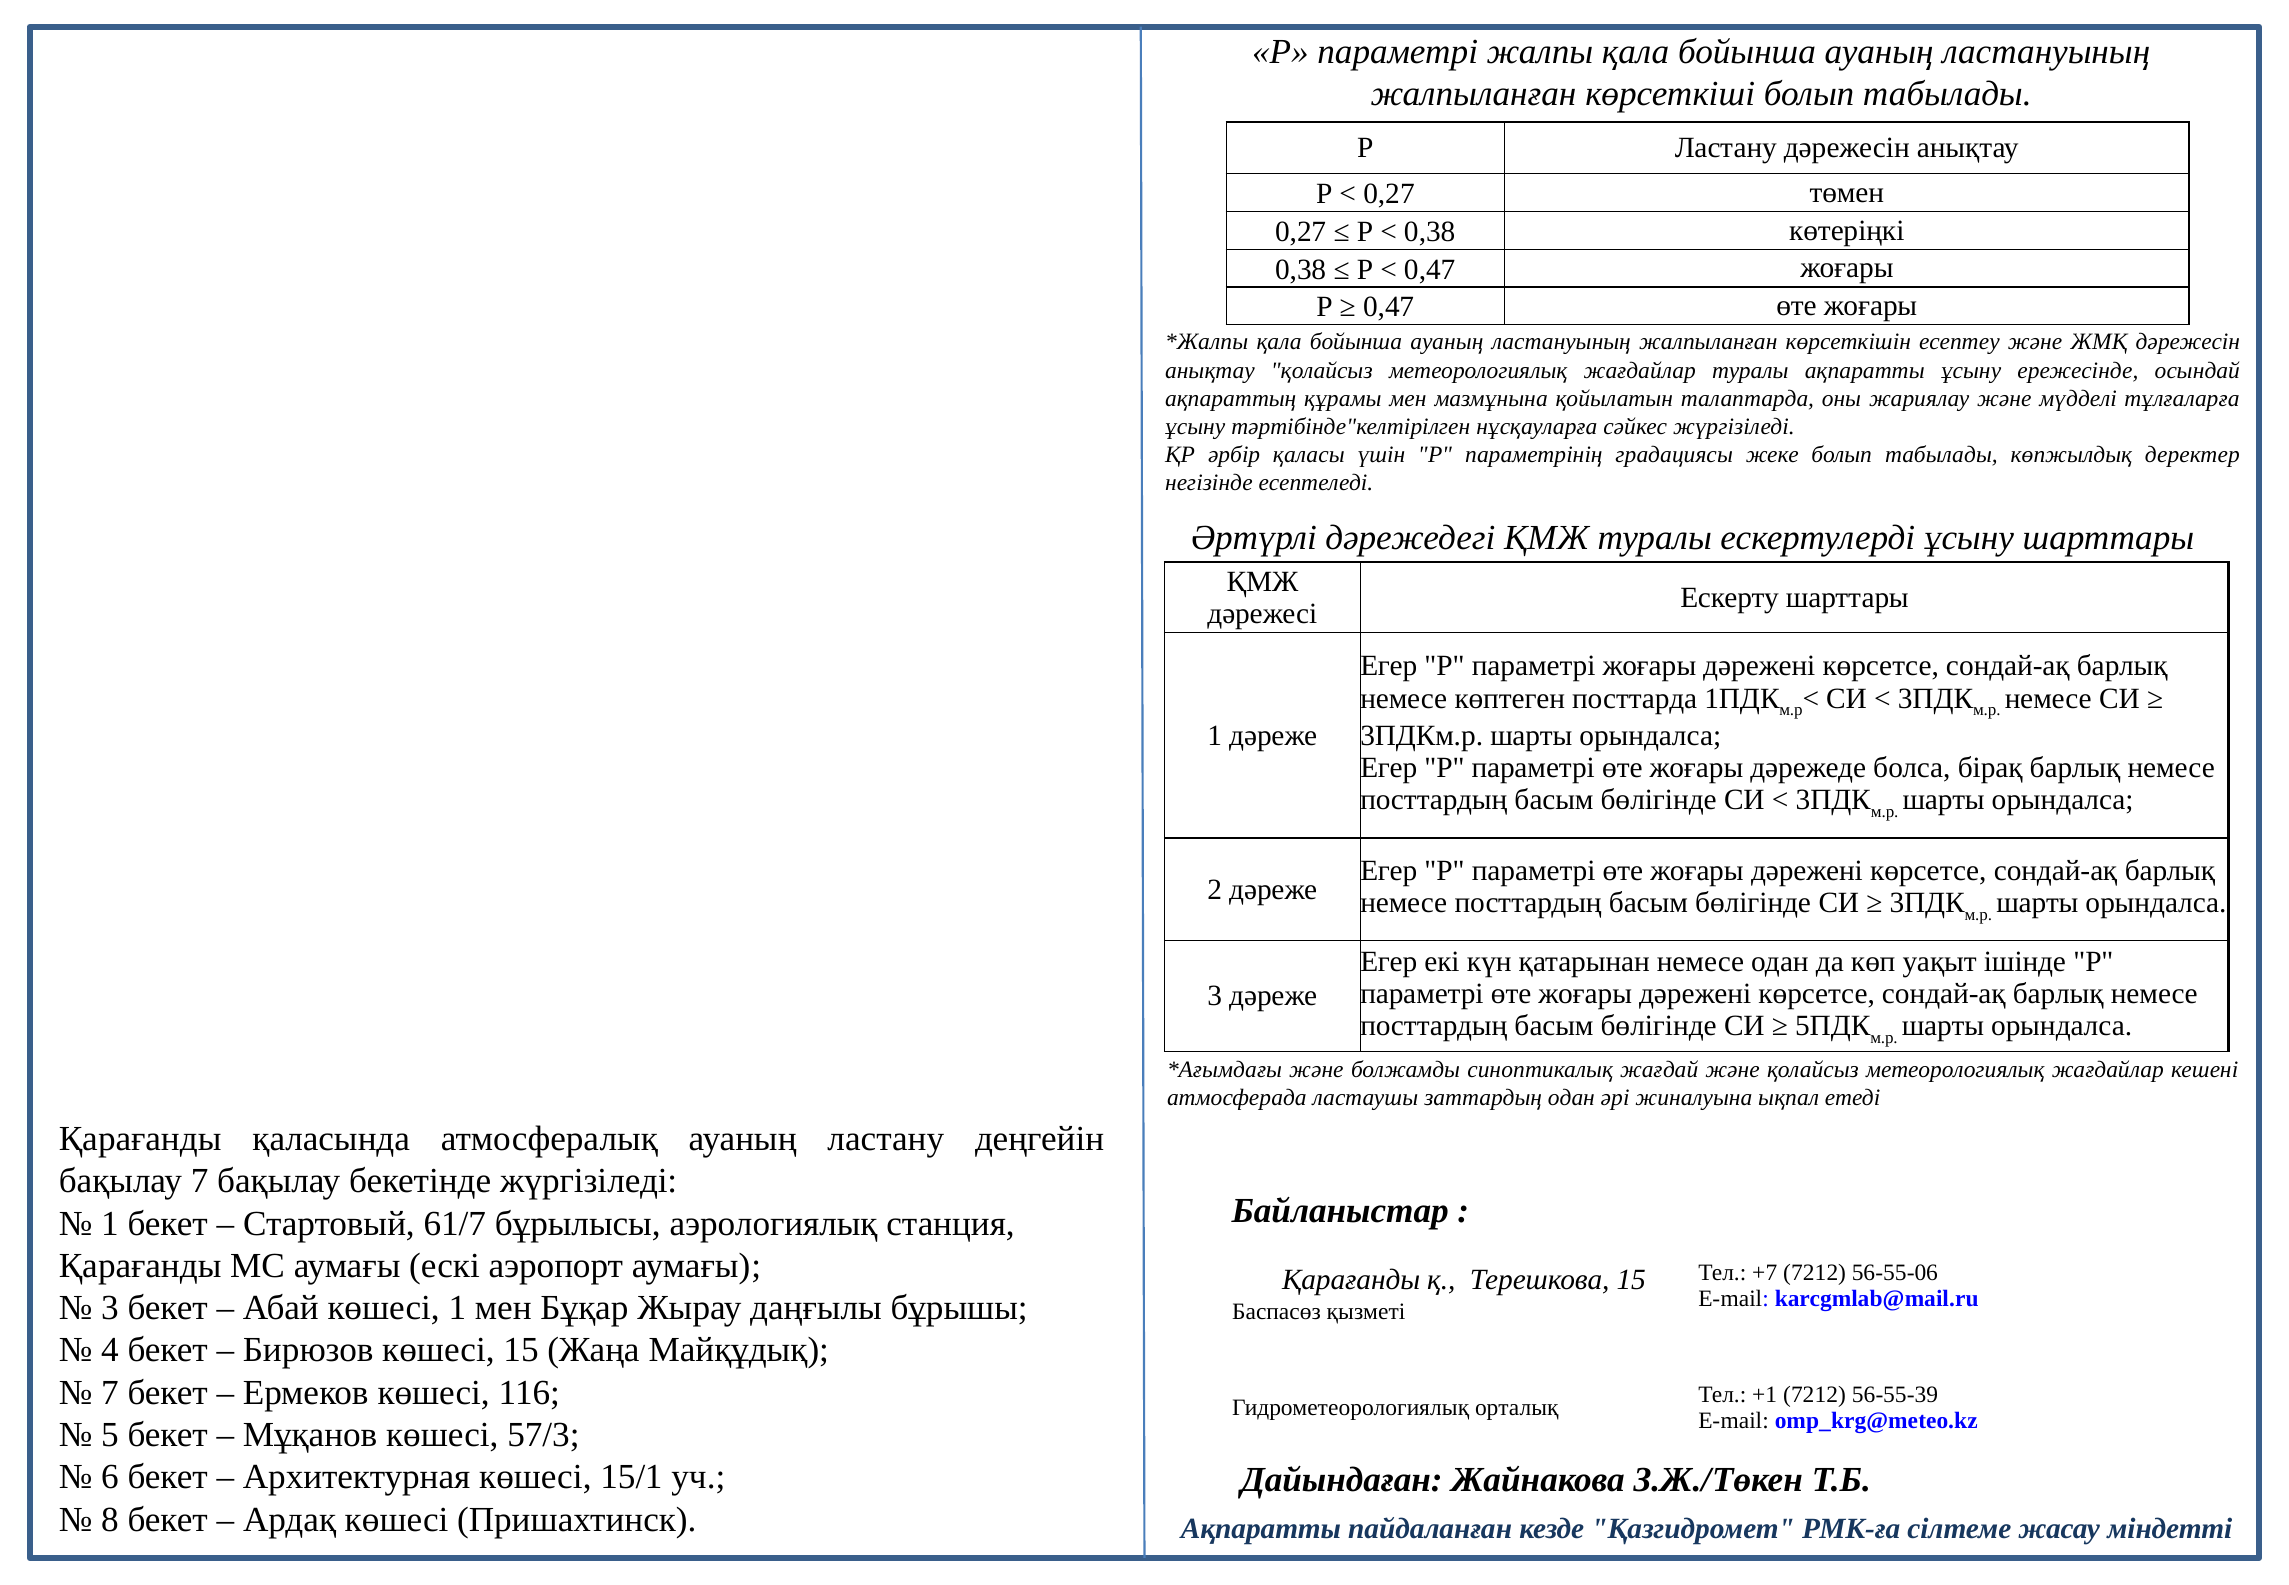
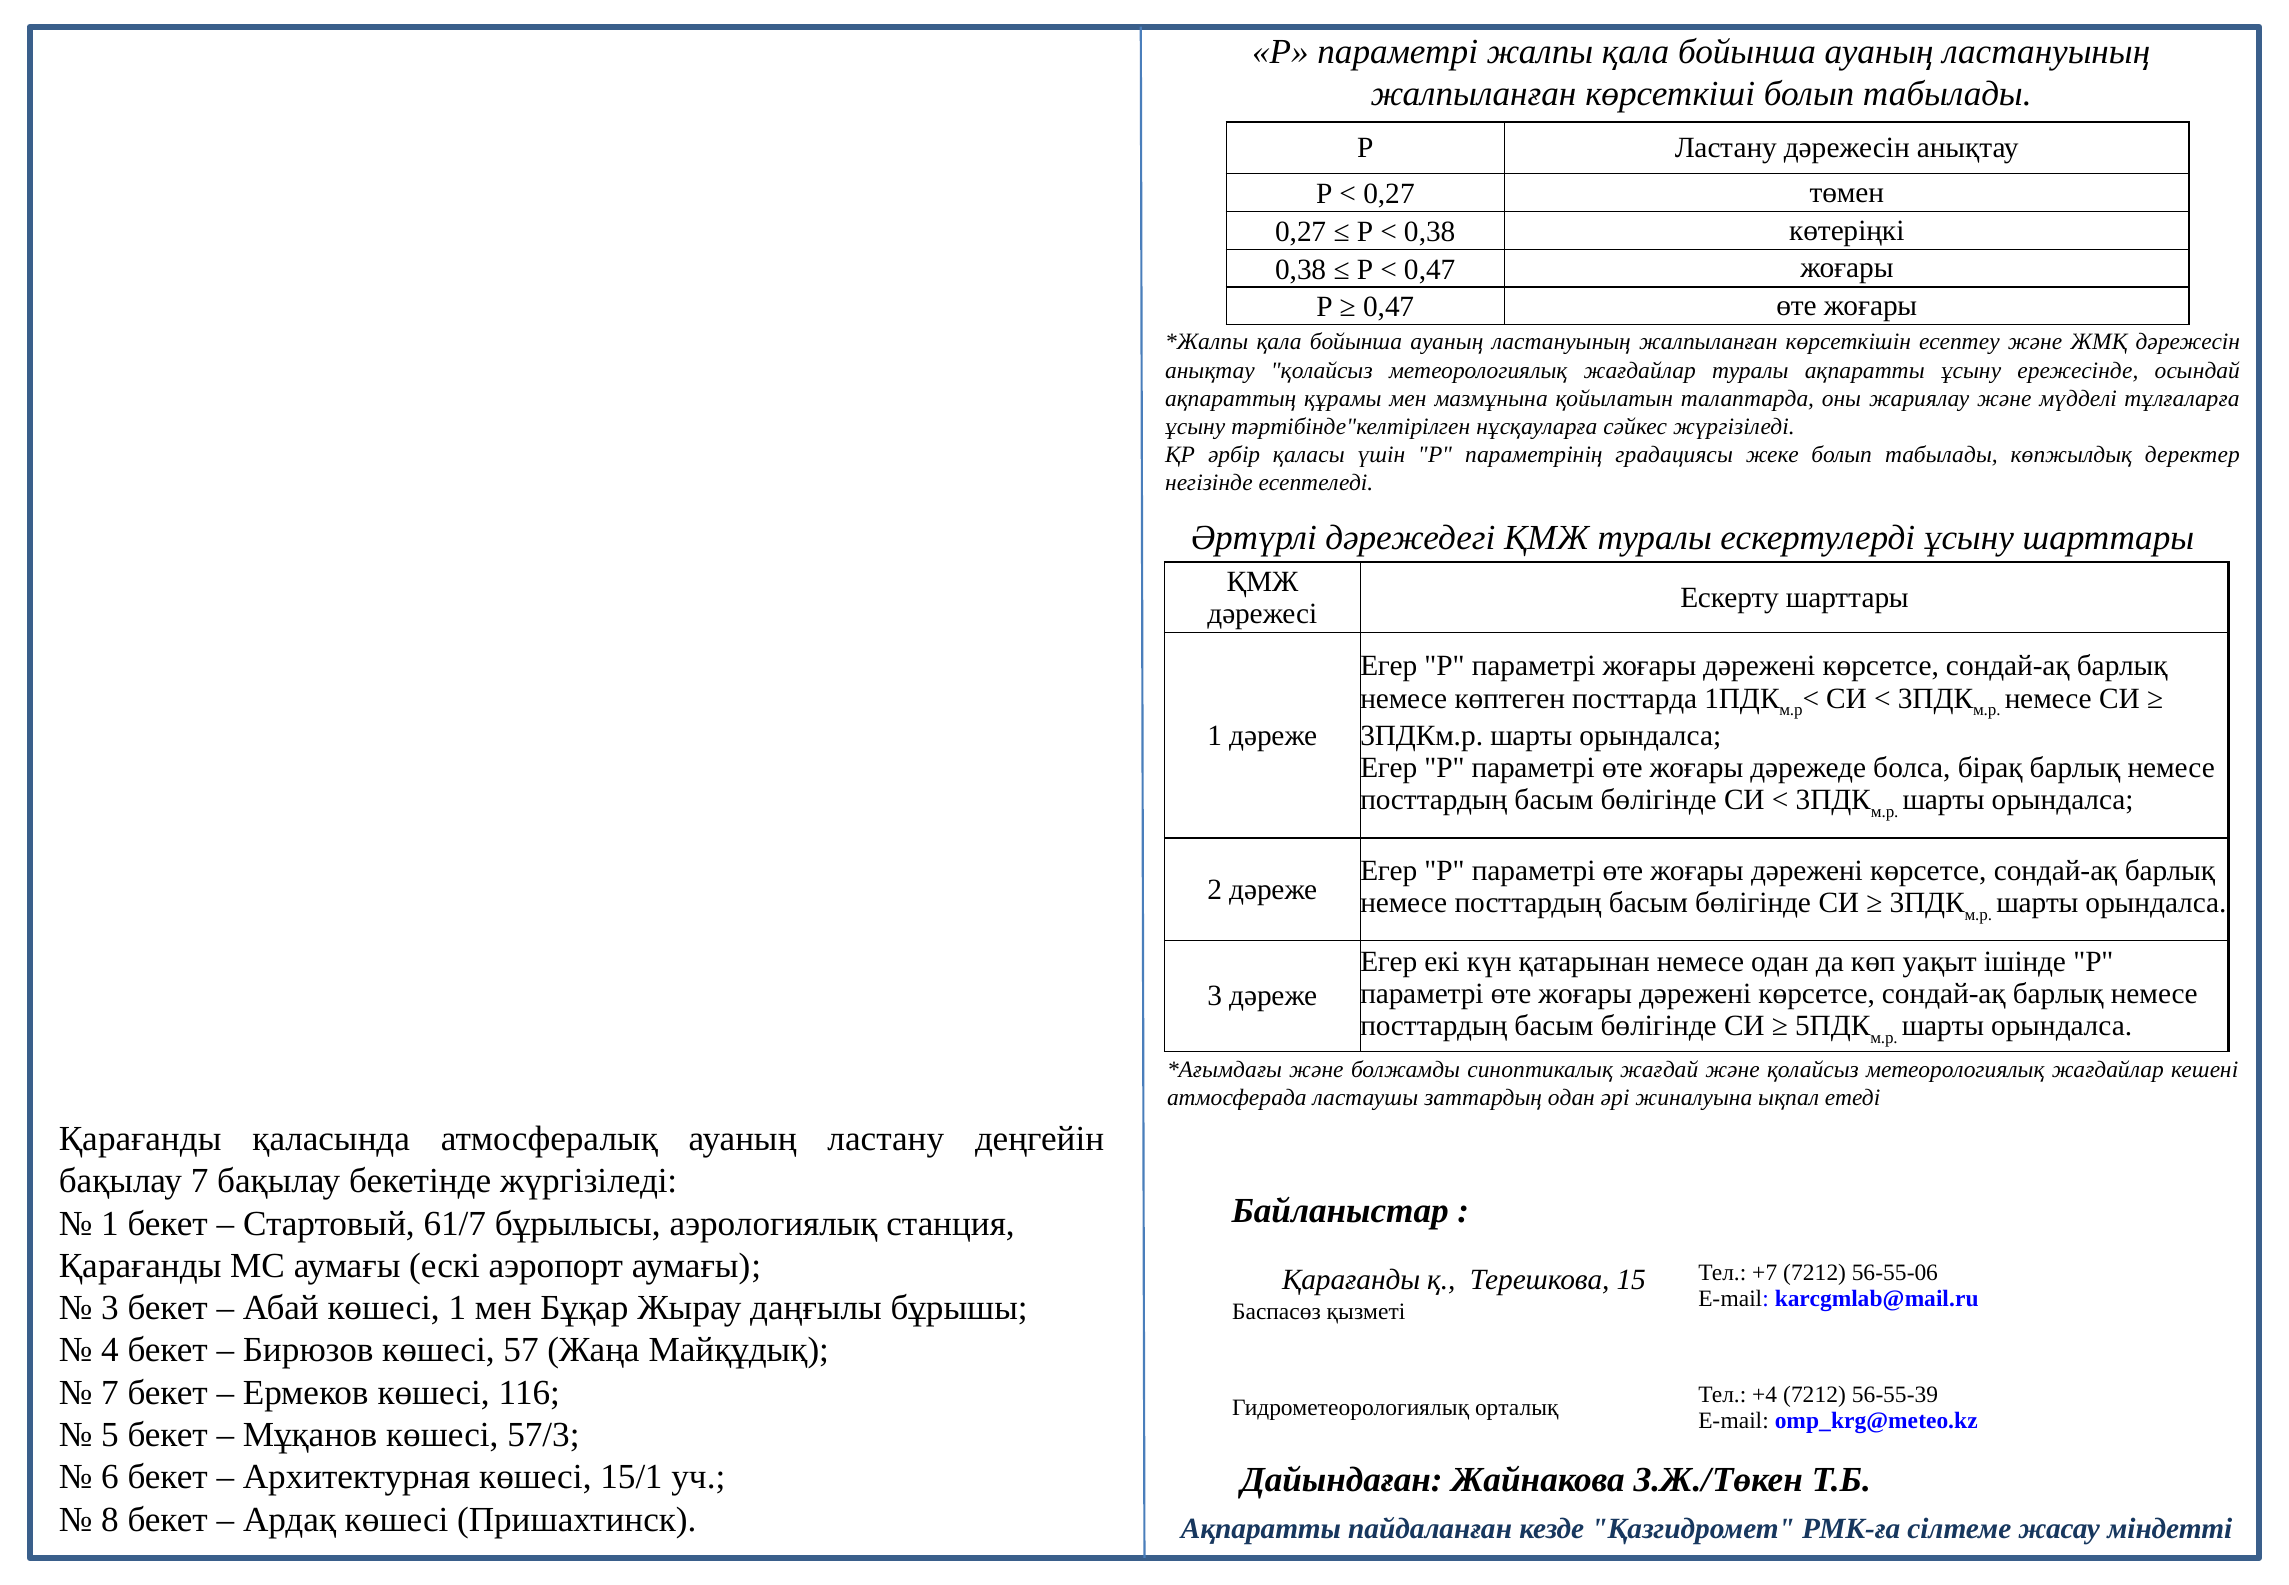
көшесі 15: 15 -> 57 (521, 1350)
+1: +1 -> +4 (1765, 1394)
